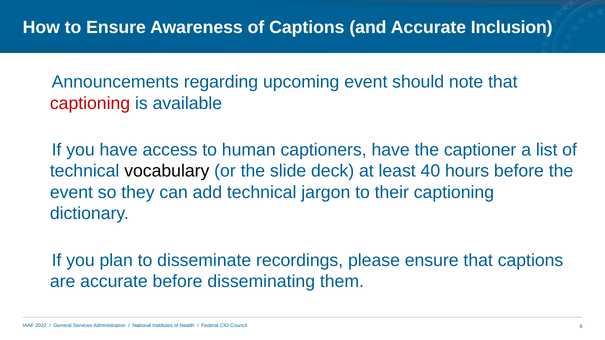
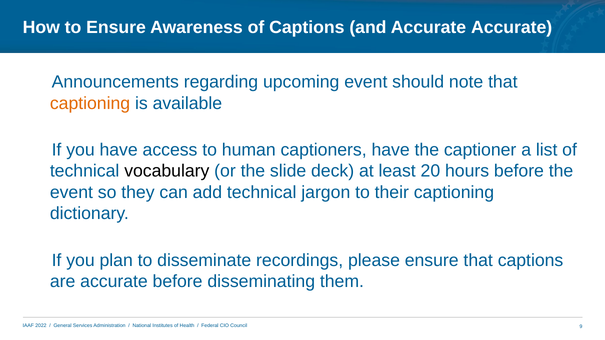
Accurate Inclusion: Inclusion -> Accurate (512, 27)
captioning colour: red -> orange (90, 103)
40: 40 -> 20 (430, 171)
